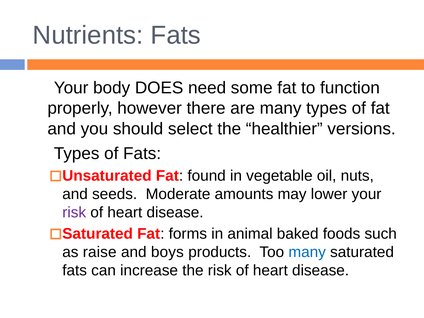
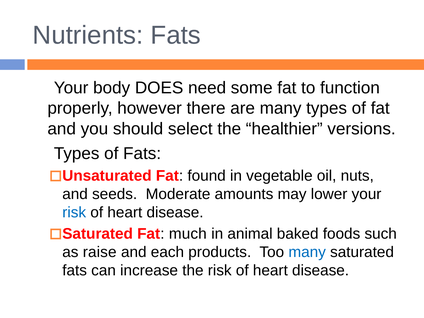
risk colour: purple -> blue (74, 212)
forms: forms -> much (188, 234)
boys: boys -> each (167, 252)
